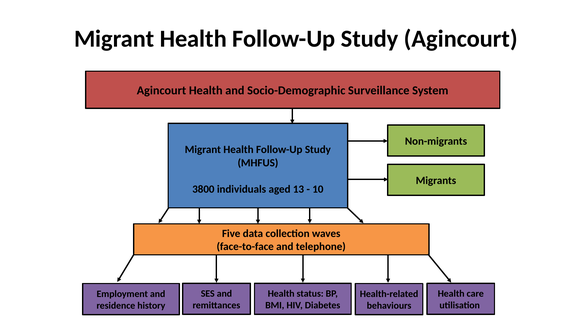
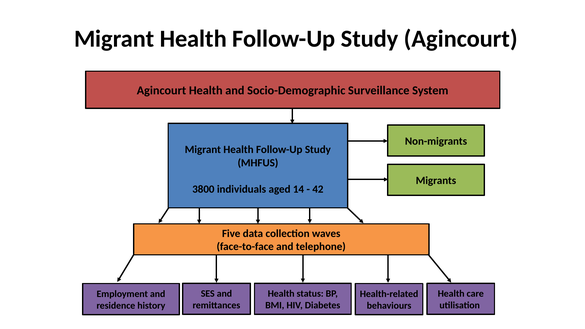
13: 13 -> 14 (298, 189)
10: 10 -> 42 (318, 189)
